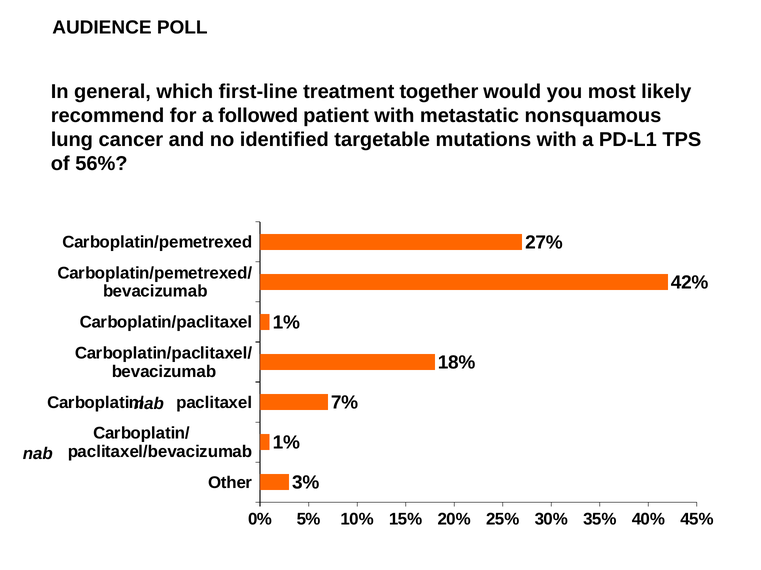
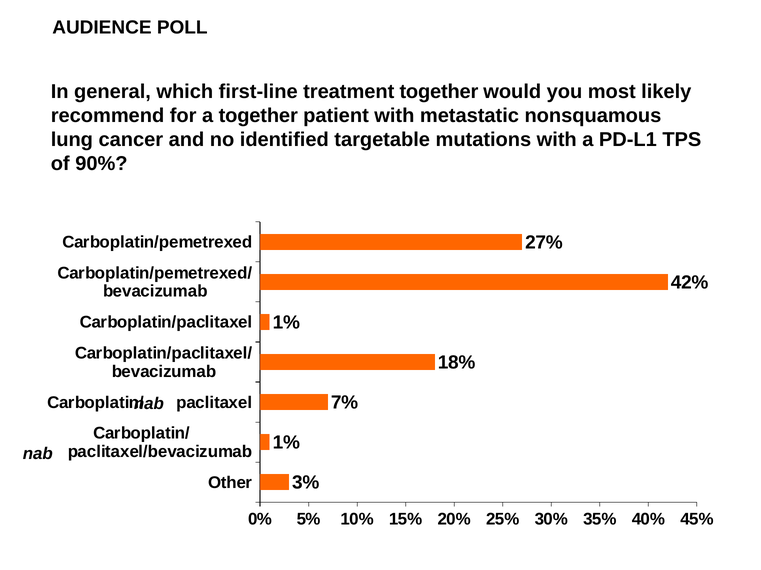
a followed: followed -> together (258, 116)
56%: 56% -> 90% (101, 164)
